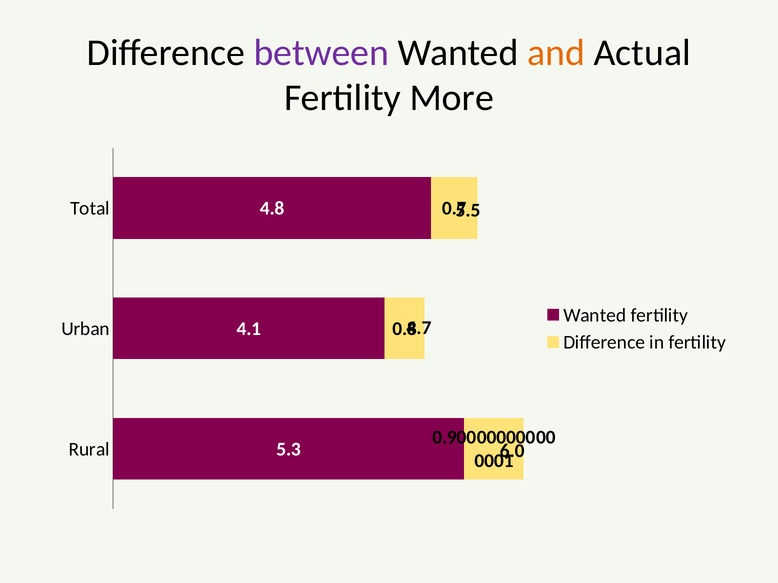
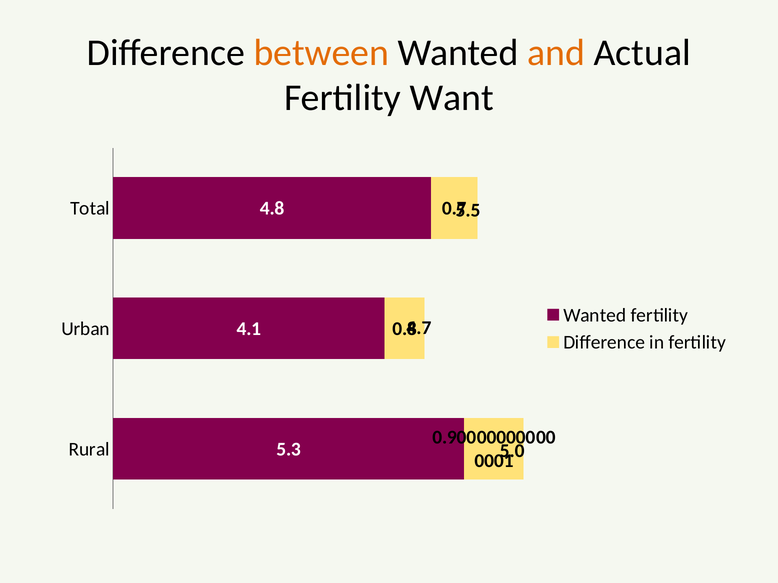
between colour: purple -> orange (321, 53)
More: More -> Want (452, 98)
6.0: 6.0 -> 5.0 (512, 451)
